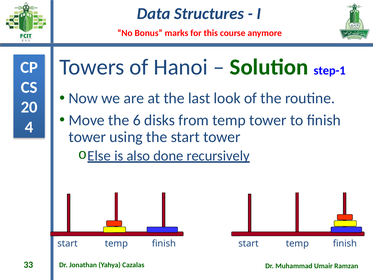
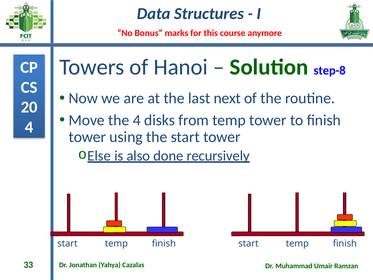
step-1: step-1 -> step-8 (330, 71)
look: look -> next (227, 98)
the 6: 6 -> 4 (137, 120)
